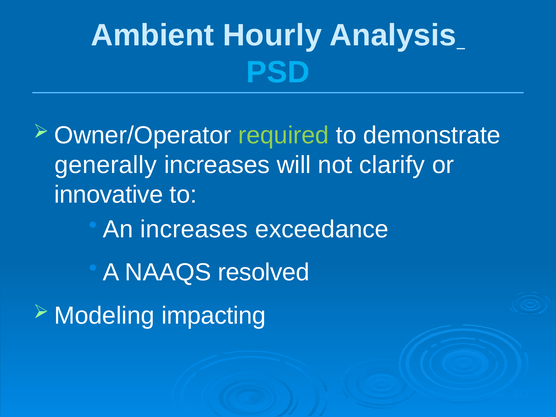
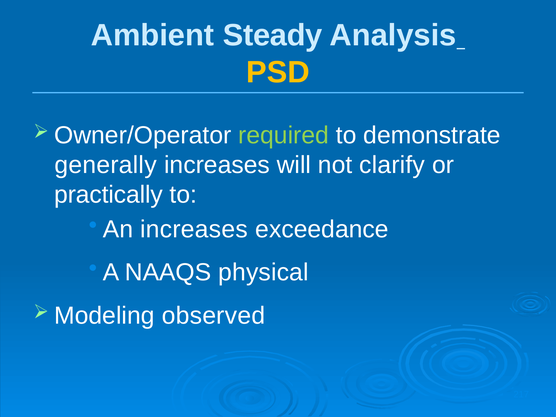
Hourly: Hourly -> Steady (273, 35)
PSD colour: light blue -> yellow (278, 72)
innovative: innovative -> practically (109, 195)
resolved: resolved -> physical (263, 272)
impacting: impacting -> observed (213, 316)
